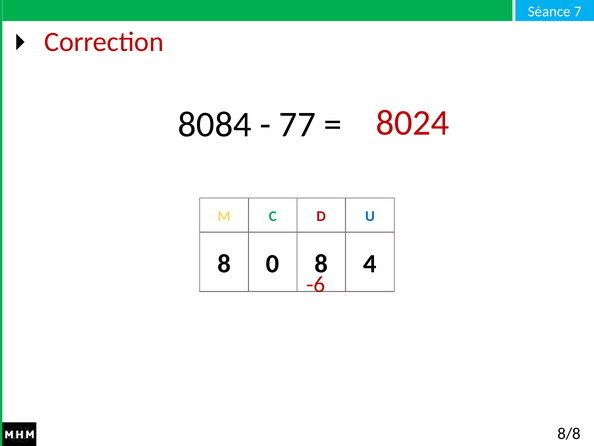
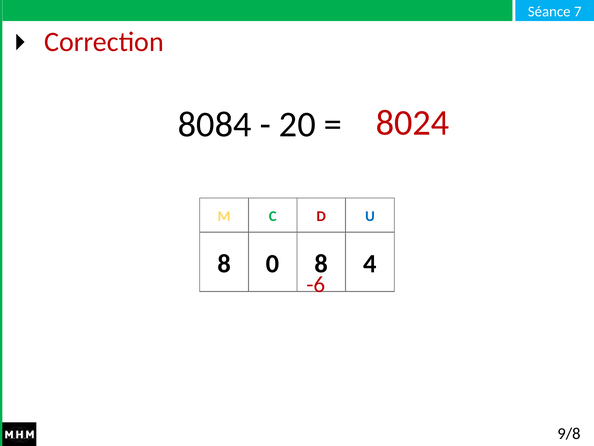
77: 77 -> 20 (297, 124)
8/8: 8/8 -> 9/8 (569, 433)
